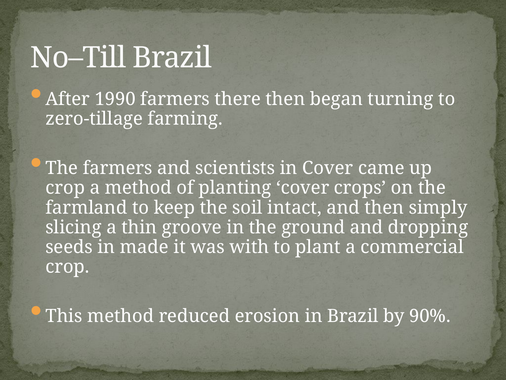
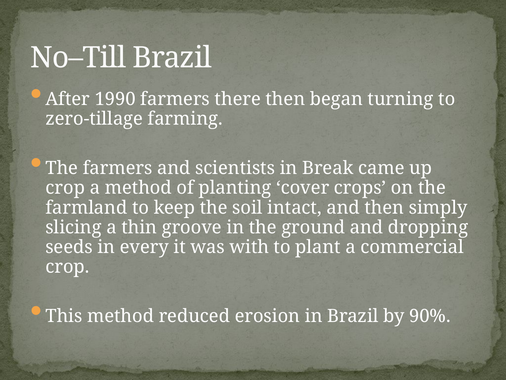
in Cover: Cover -> Break (328, 168)
made: made -> every (144, 247)
